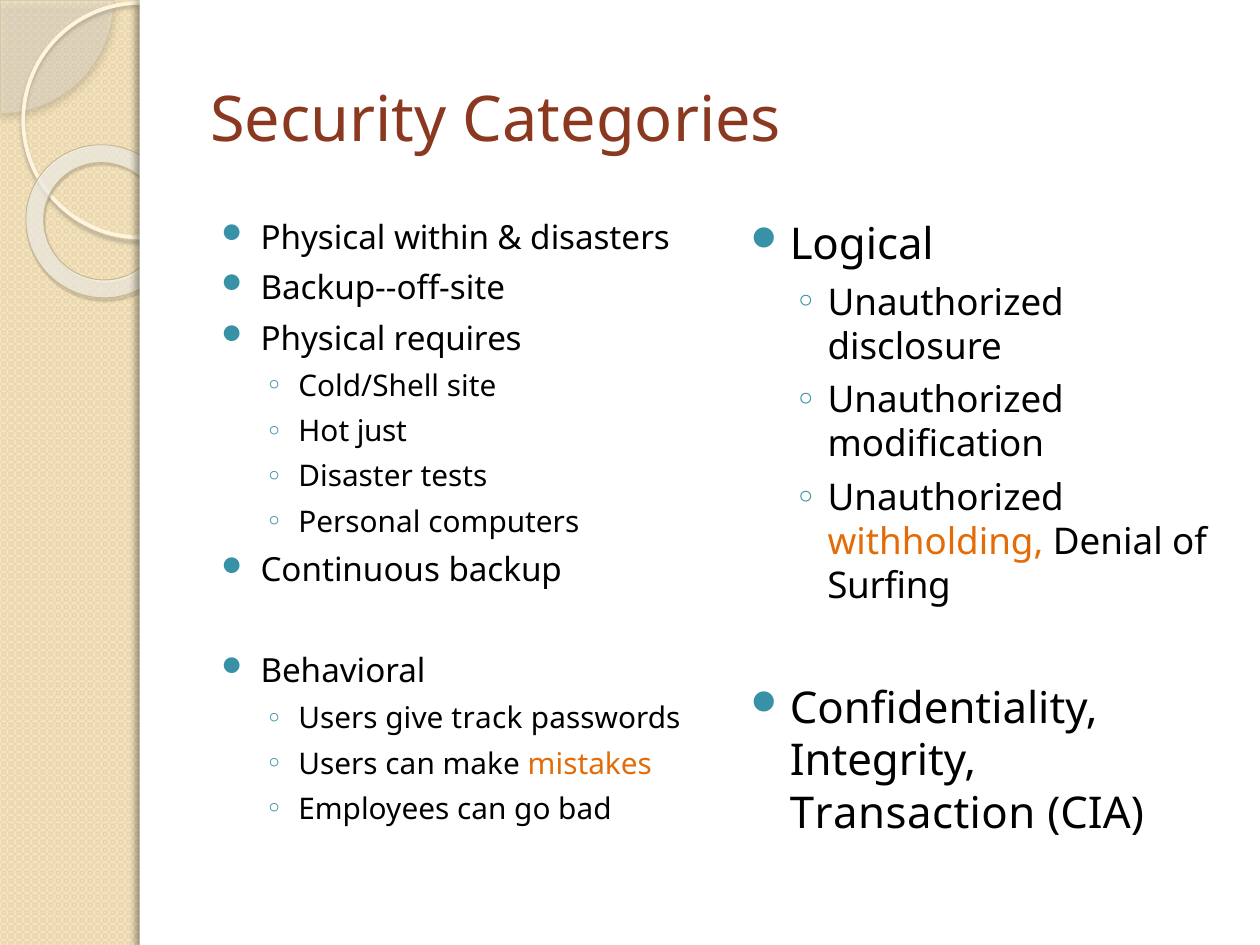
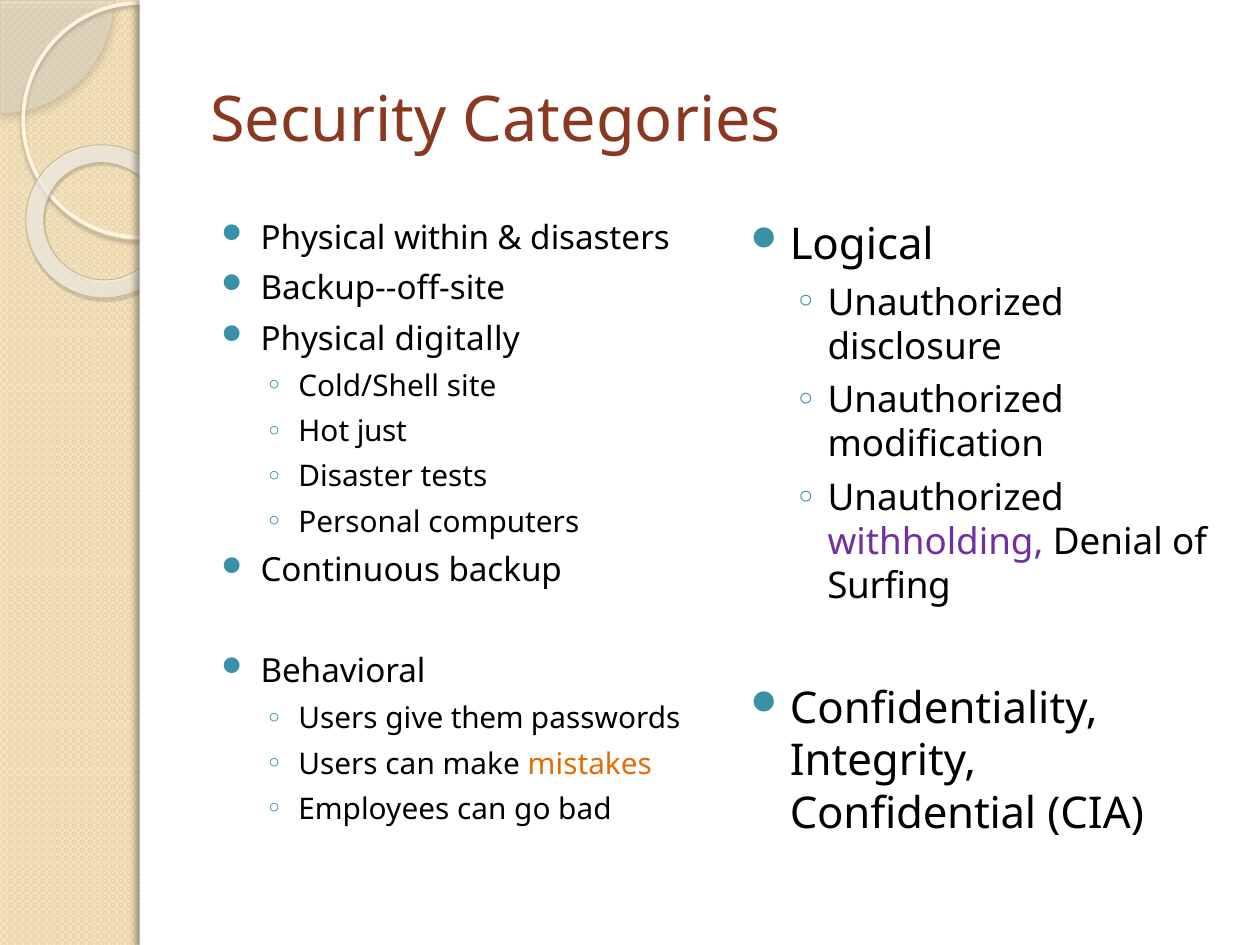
requires: requires -> digitally (457, 339)
withholding colour: orange -> purple (936, 543)
track: track -> them (487, 719)
Transaction: Transaction -> Confidential (913, 814)
